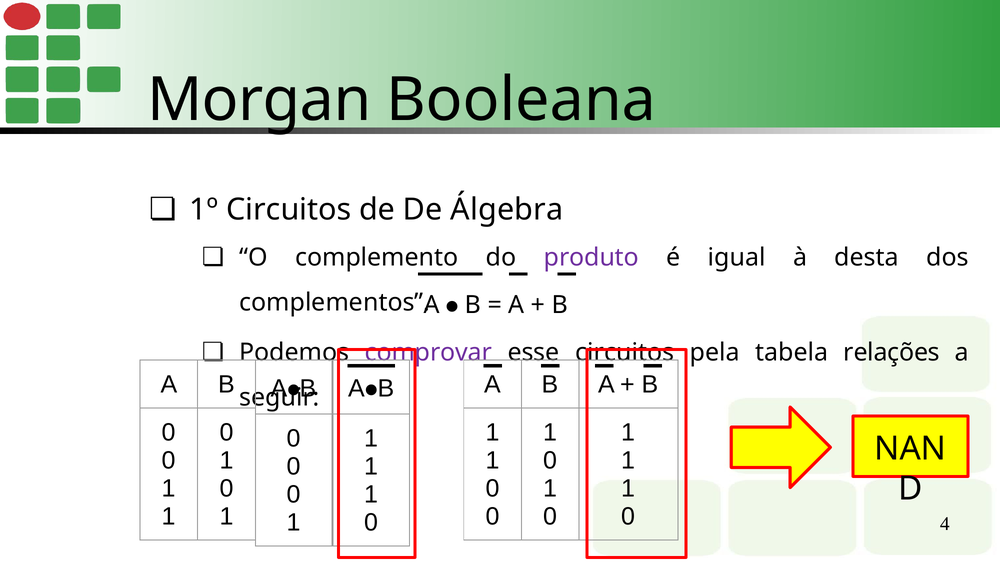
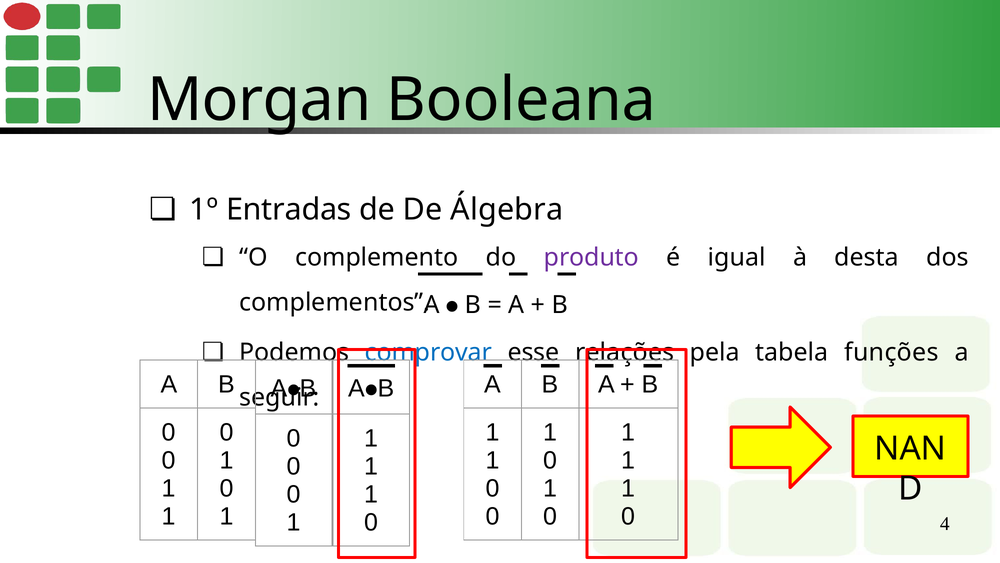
1º Circuitos: Circuitos -> Entradas (289, 209)
comprovar colour: purple -> blue (428, 352)
esse circuitos: circuitos -> relações (625, 352)
relações: relações -> funções (891, 352)
